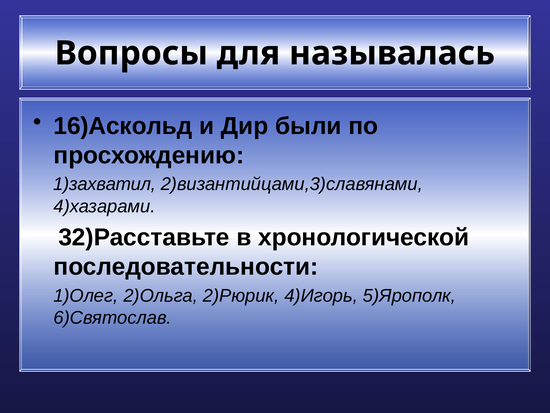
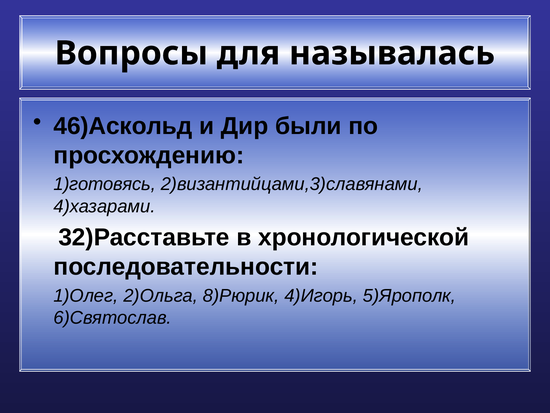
16)Аскольд: 16)Аскольд -> 46)Аскольд (123, 126)
1)захватил: 1)захватил -> 1)готовясь (105, 184)
2)Рюрик: 2)Рюрик -> 8)Рюрик (241, 295)
